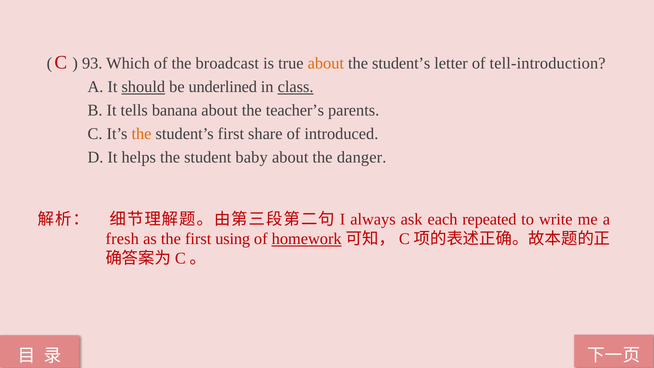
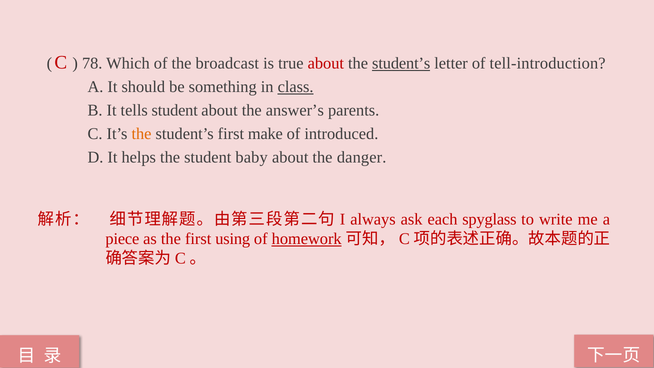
93: 93 -> 78 (92, 63)
about colour: orange -> red (326, 63)
student’s underline: none -> present (401, 63)
should underline: present -> none (143, 87)
underlined: underlined -> something (223, 87)
tells banana: banana -> student (175, 110)
teacher’s: teacher’s -> answer’s (295, 110)
share: share -> make (265, 134)
repeated: repeated -> spyglass (489, 219)
fresh: fresh -> piece (122, 239)
